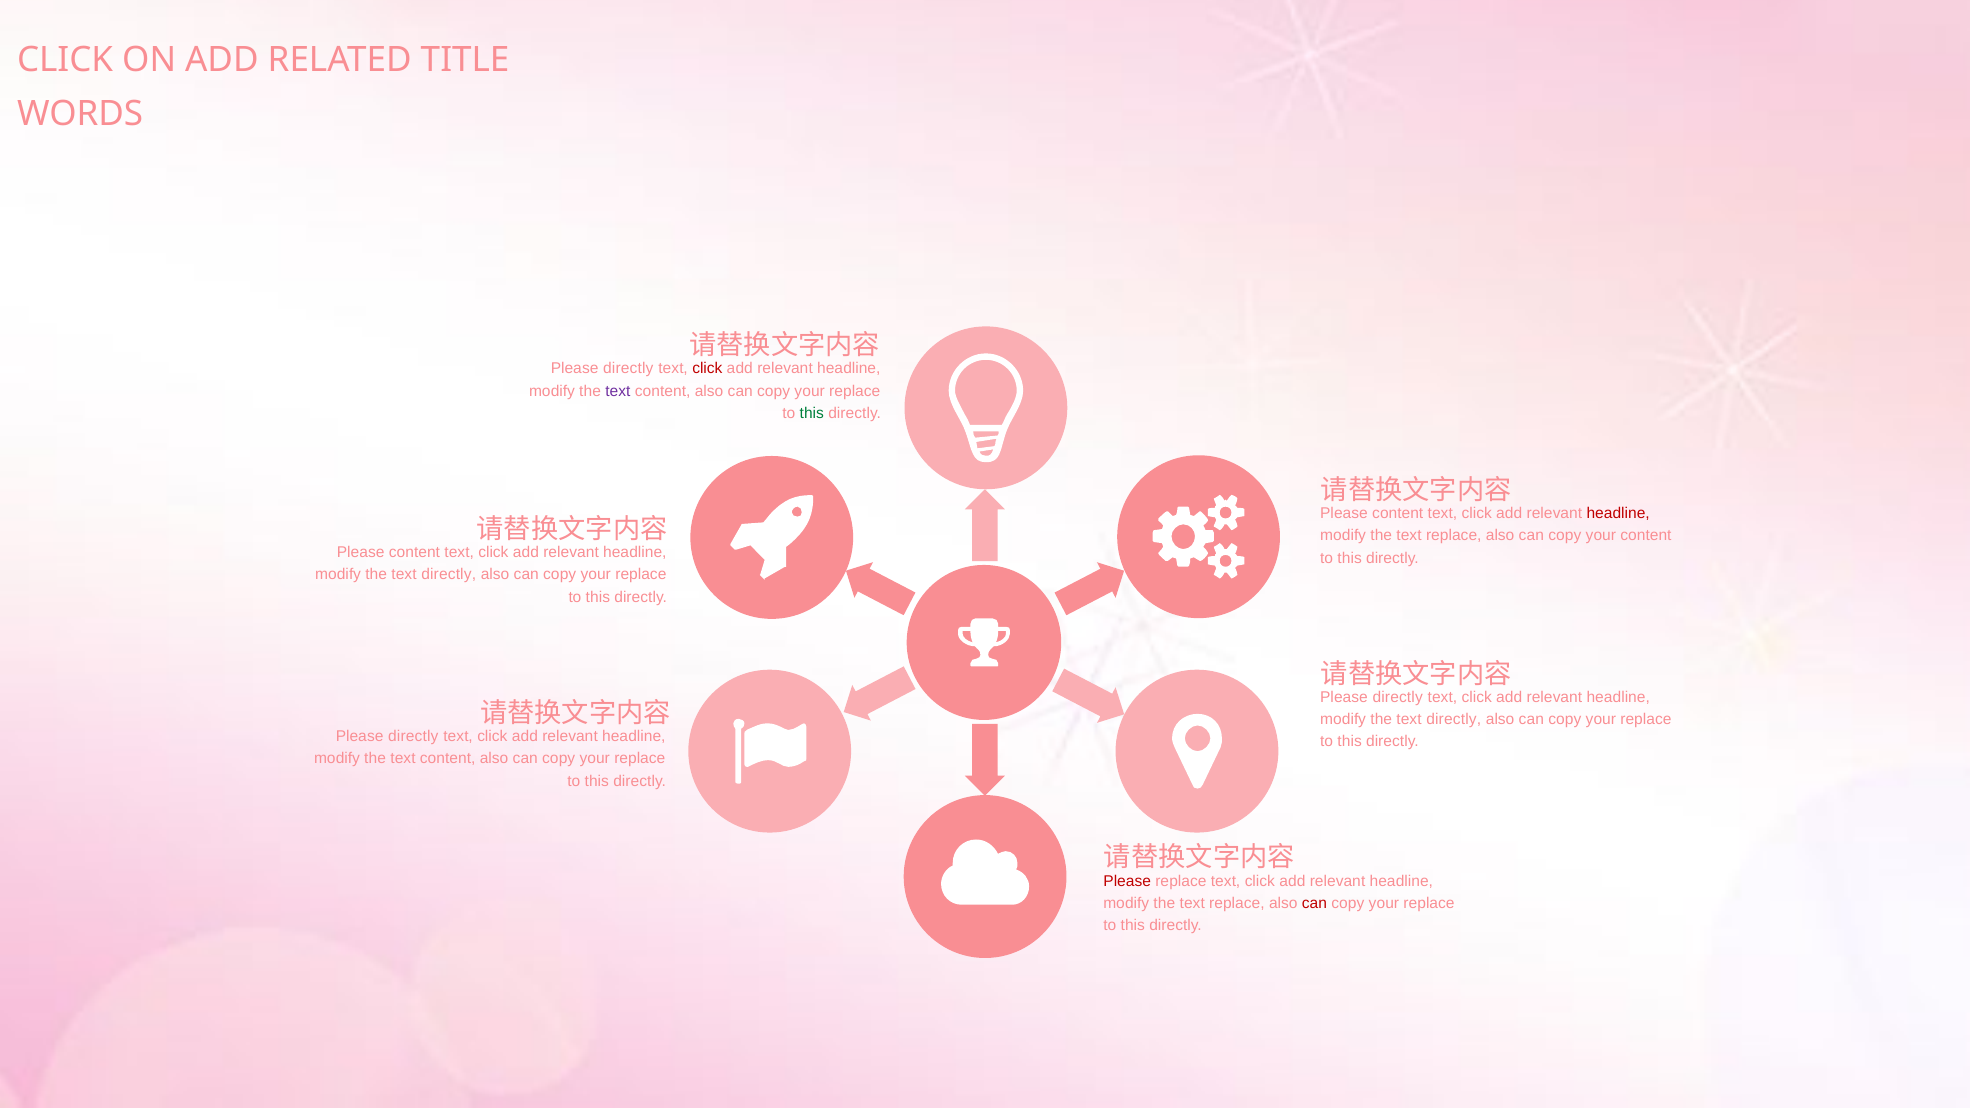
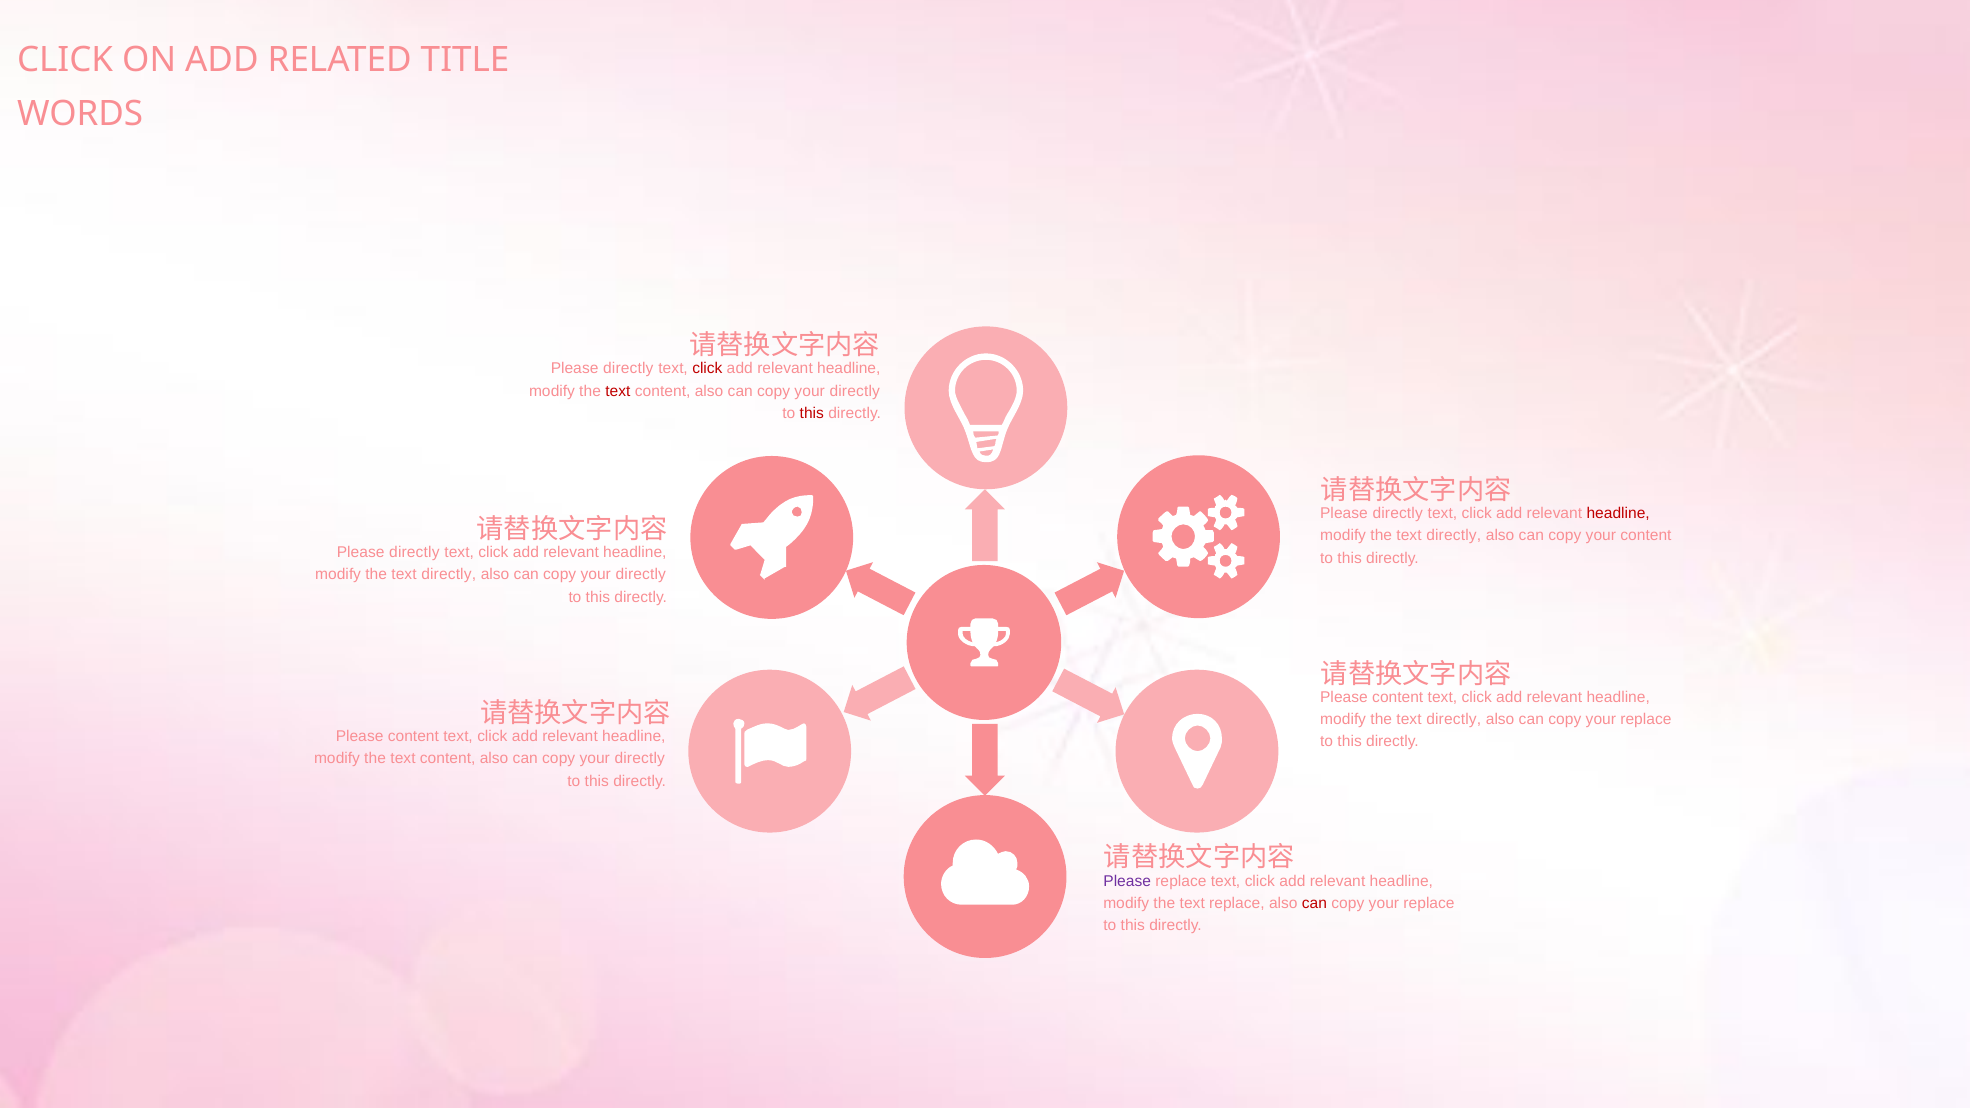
text colour: purple -> red (618, 391)
replace: replace -> directly (855, 391)
this colour: green -> red (812, 413)
content: content -> directly (1398, 514)
replace: replace -> directly (1454, 536)
content: content -> directly (414, 553)
replace: replace -> directly (641, 575)
directly: directly -> content (1398, 697)
directly: directly -> content (413, 736)
replace: replace -> directly (640, 759)
Please colour: red -> purple (1127, 881)
